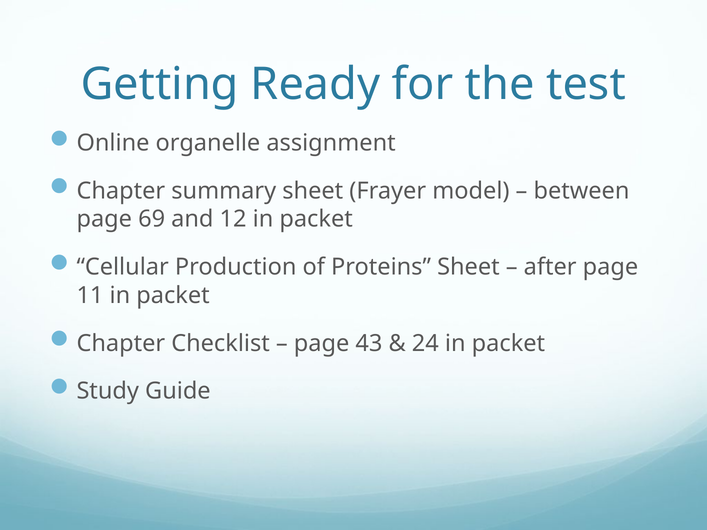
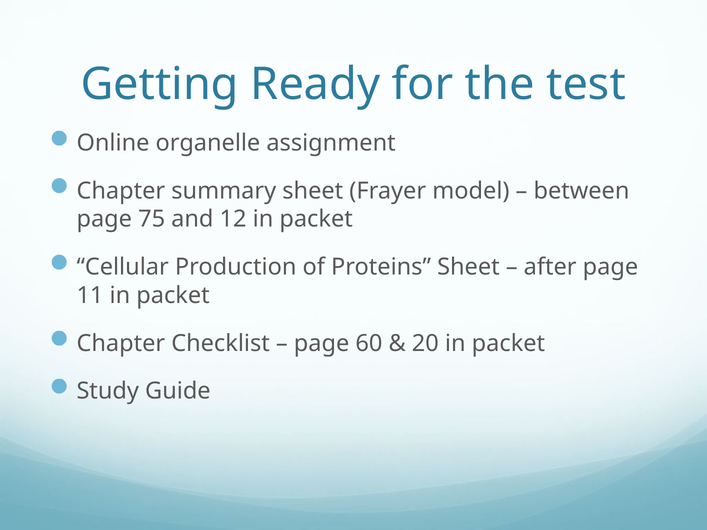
69: 69 -> 75 (152, 219)
43: 43 -> 60 (369, 343)
24: 24 -> 20 (425, 343)
